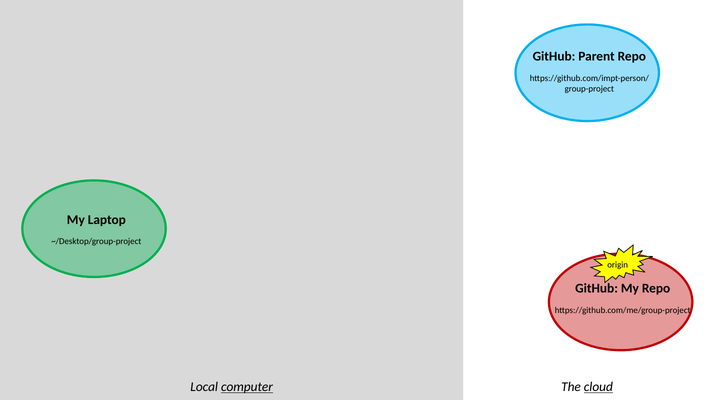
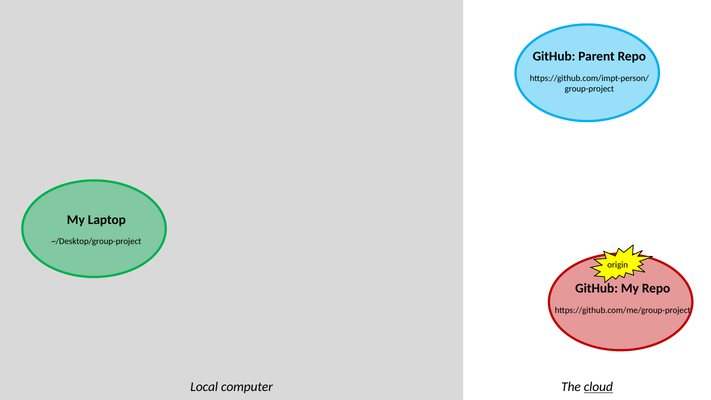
computer underline: present -> none (247, 387)
